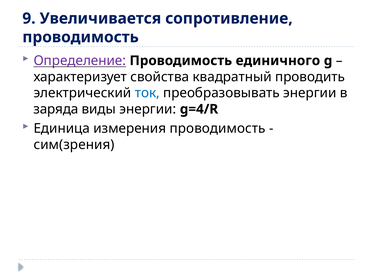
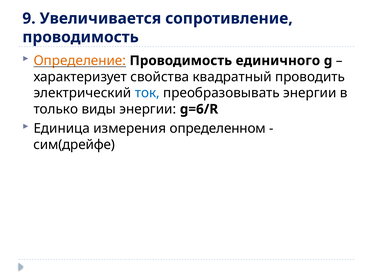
Определение colour: purple -> orange (80, 61)
заряда: заряда -> только (56, 109)
g=4/R: g=4/R -> g=6/R (199, 109)
измерения проводимость: проводимость -> определенном (218, 128)
сим(зрения: сим(зрения -> сим(дрейфе (74, 144)
